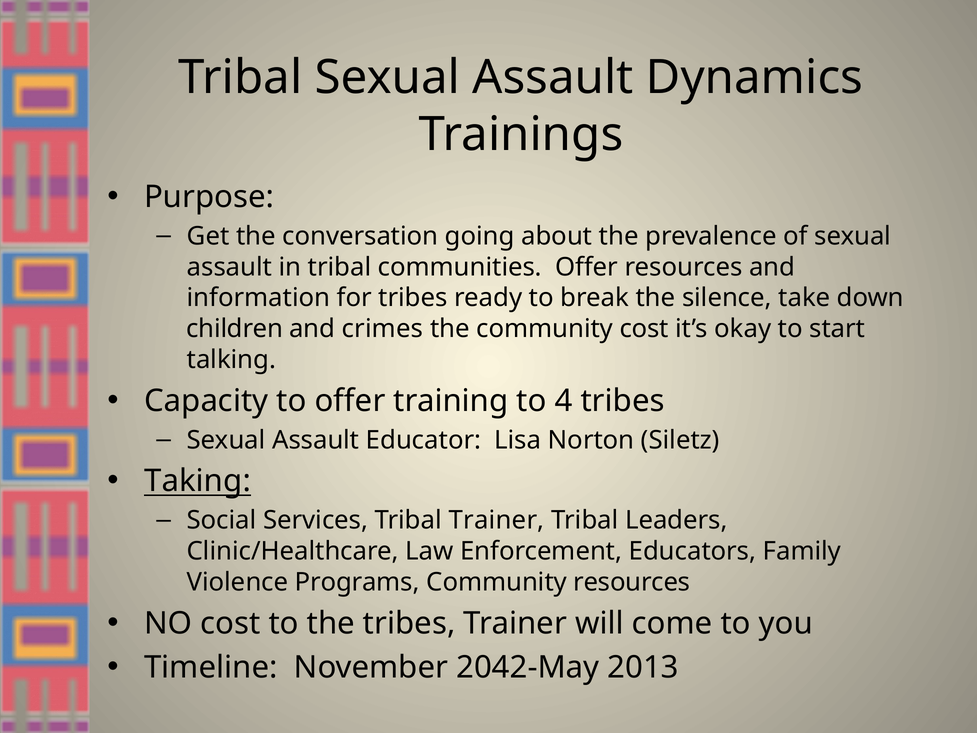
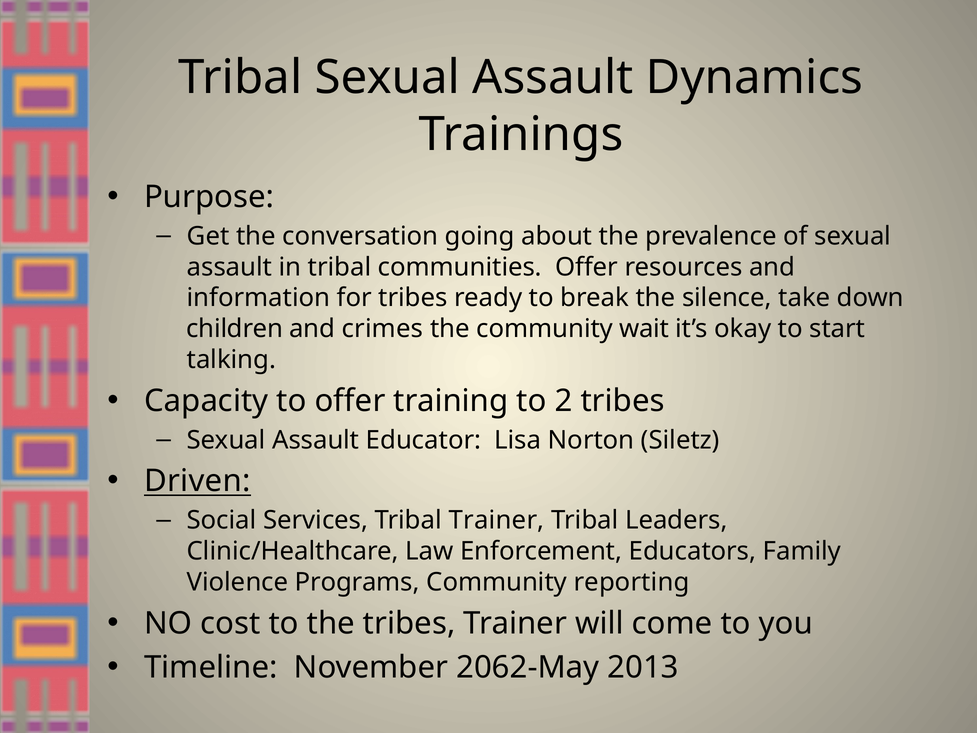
community cost: cost -> wait (644, 329)
4: 4 -> 2 (564, 401)
Taking: Taking -> Driven (197, 481)
Community resources: resources -> reporting (632, 582)
2042-May: 2042-May -> 2062-May (528, 667)
